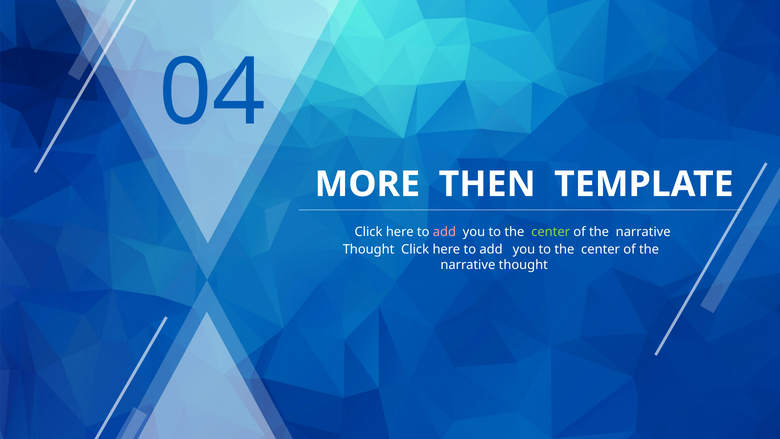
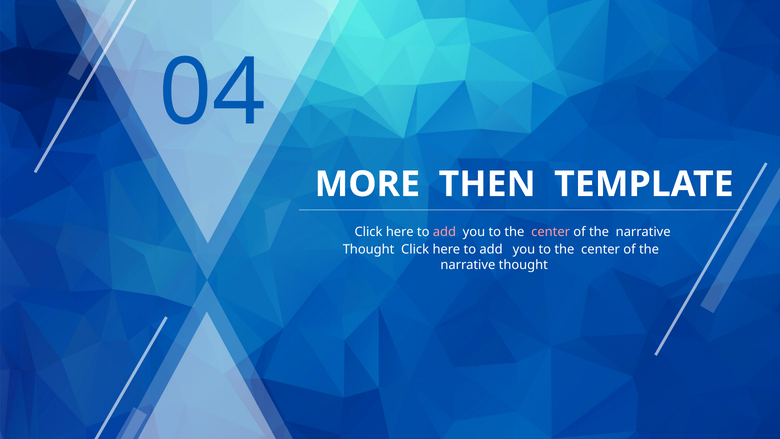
center colour: light green -> pink (551, 232)
